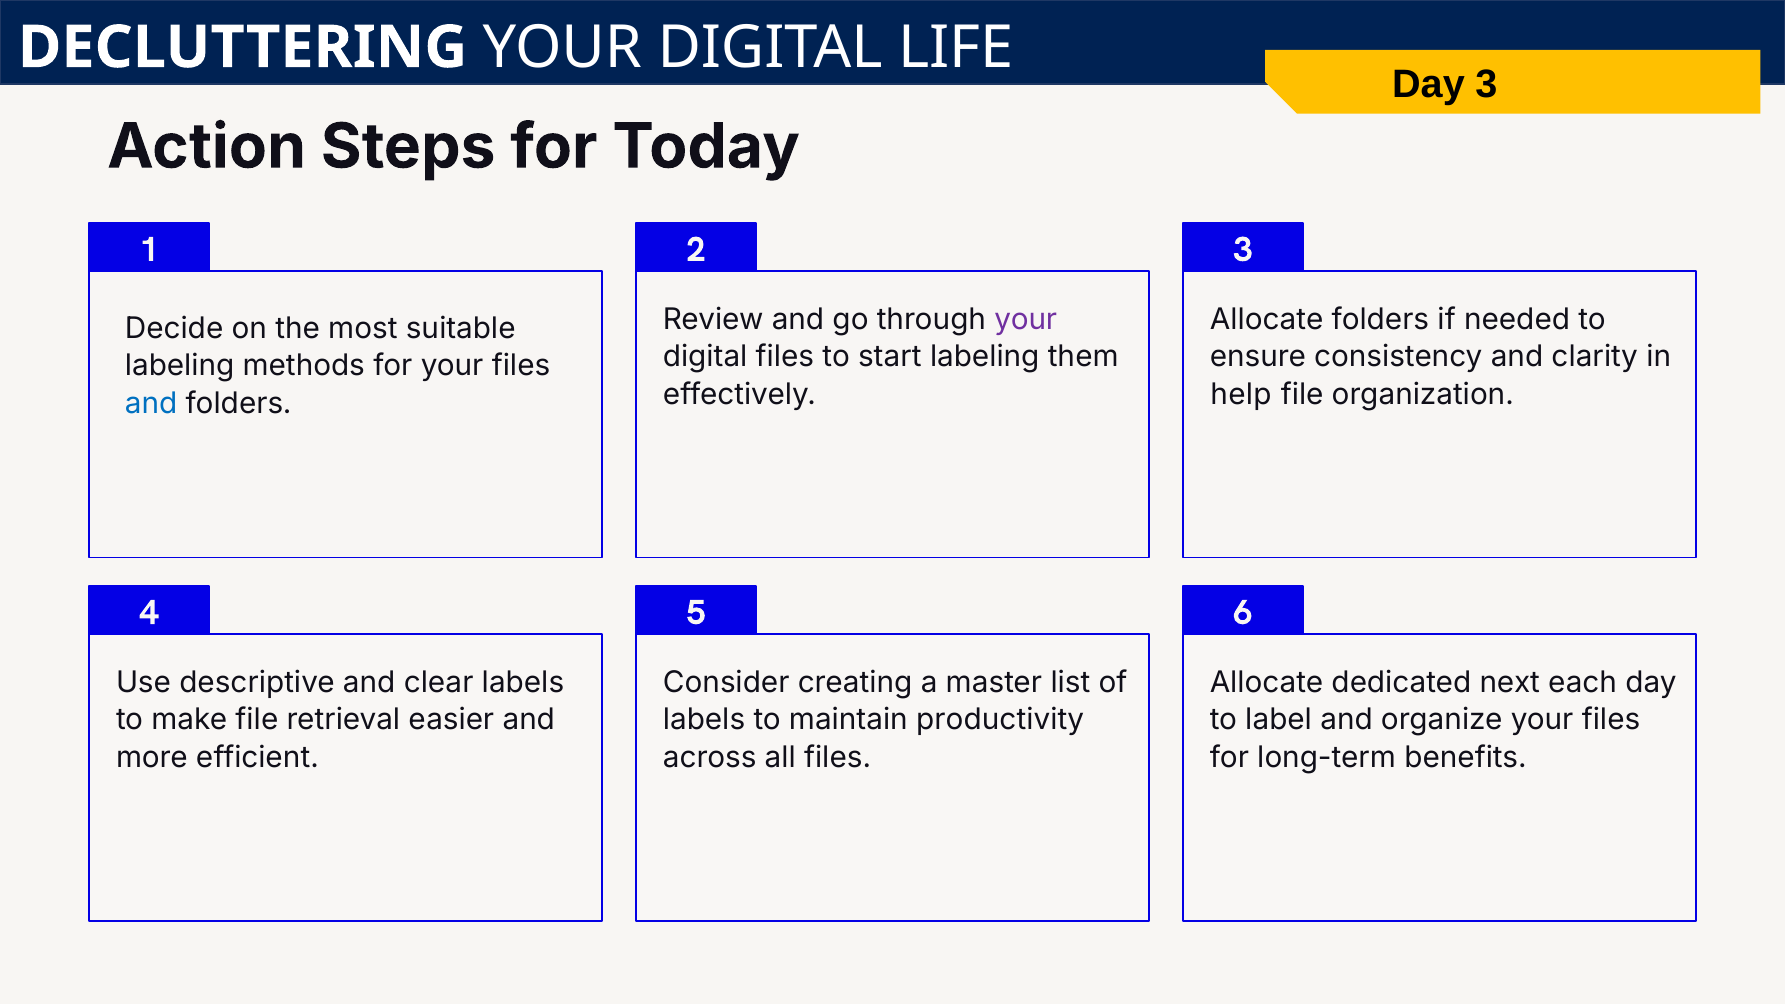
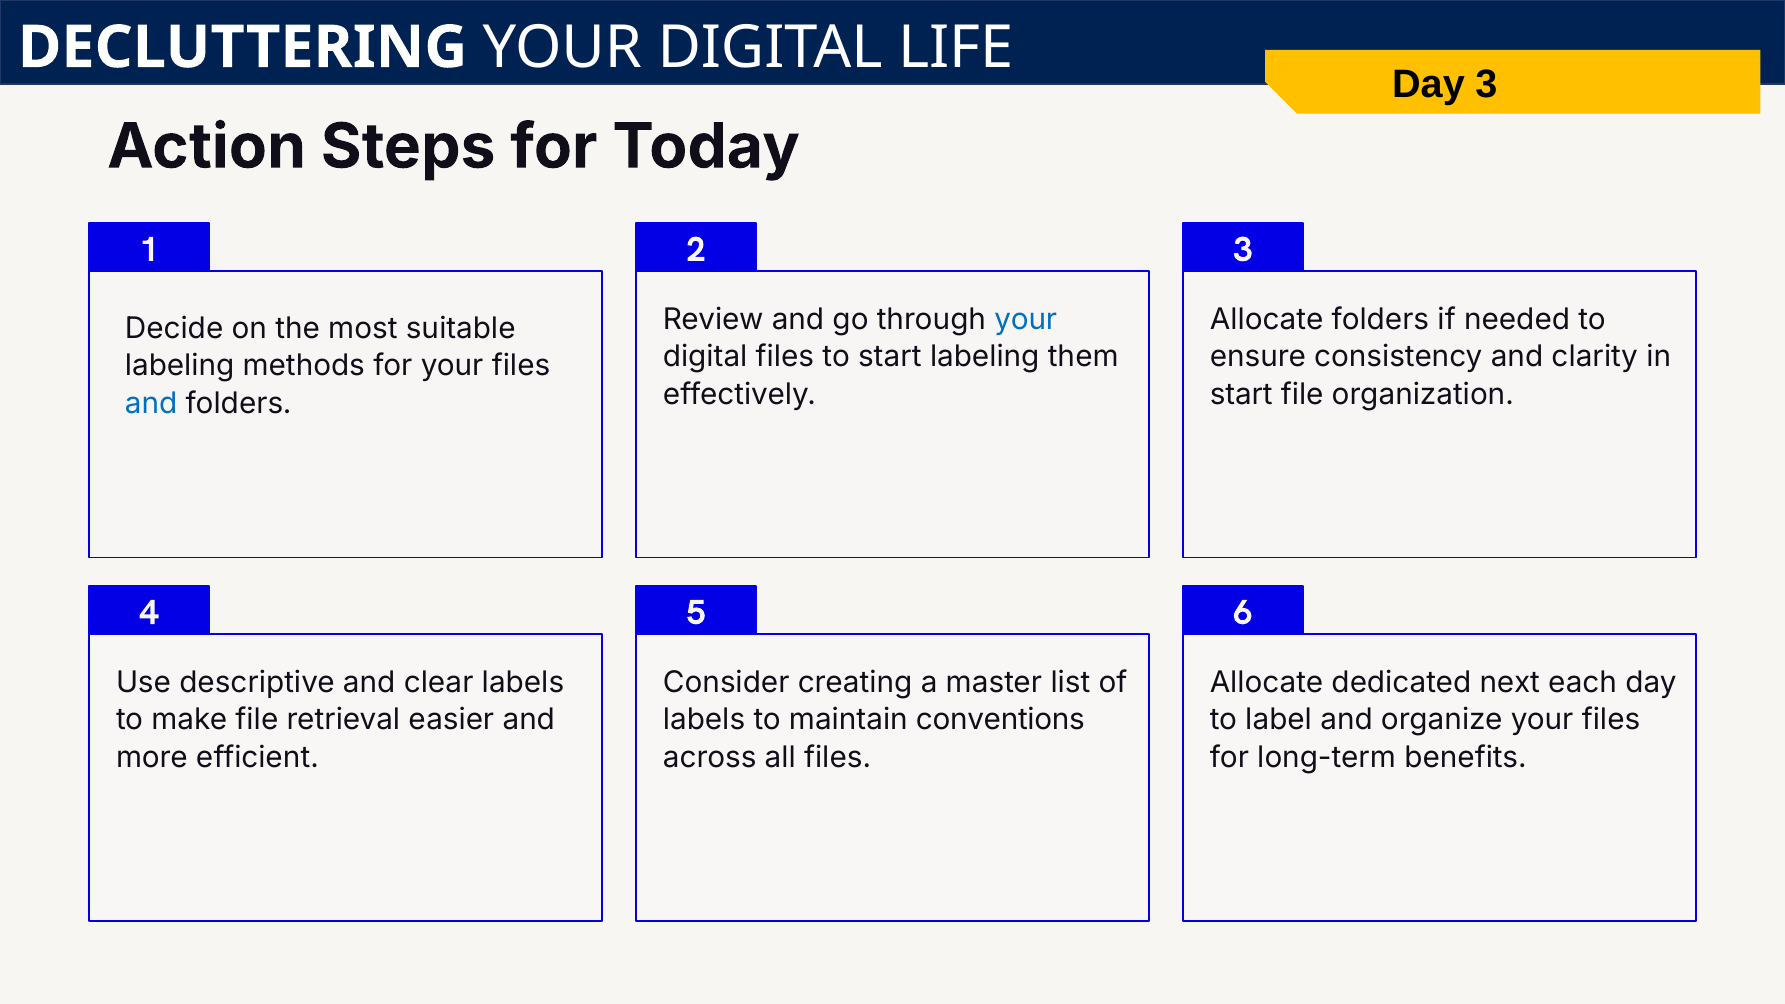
your colour: purple -> blue (1026, 320)
help: help -> start (1241, 395)
productivity: productivity -> conventions (1000, 720)
